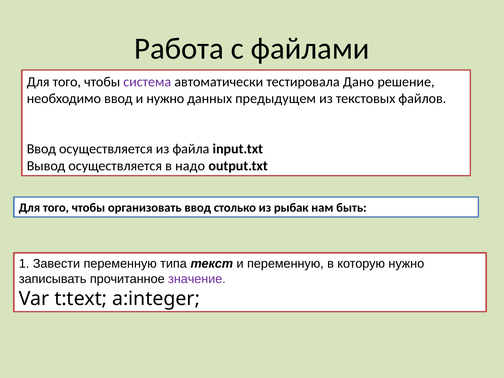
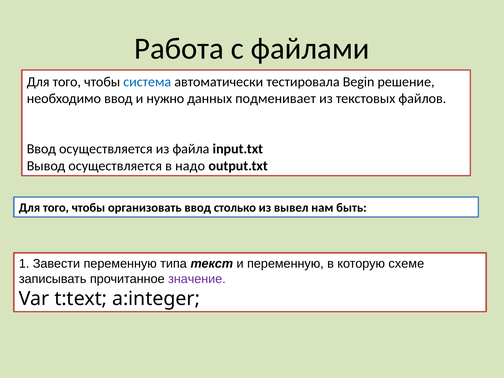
система colour: purple -> blue (147, 82)
Дано: Дано -> Begin (359, 82)
предыдущем: предыдущем -> подменивает (276, 99)
рыбак: рыбак -> вывел (291, 208)
которую нужно: нужно -> схеме (406, 264)
